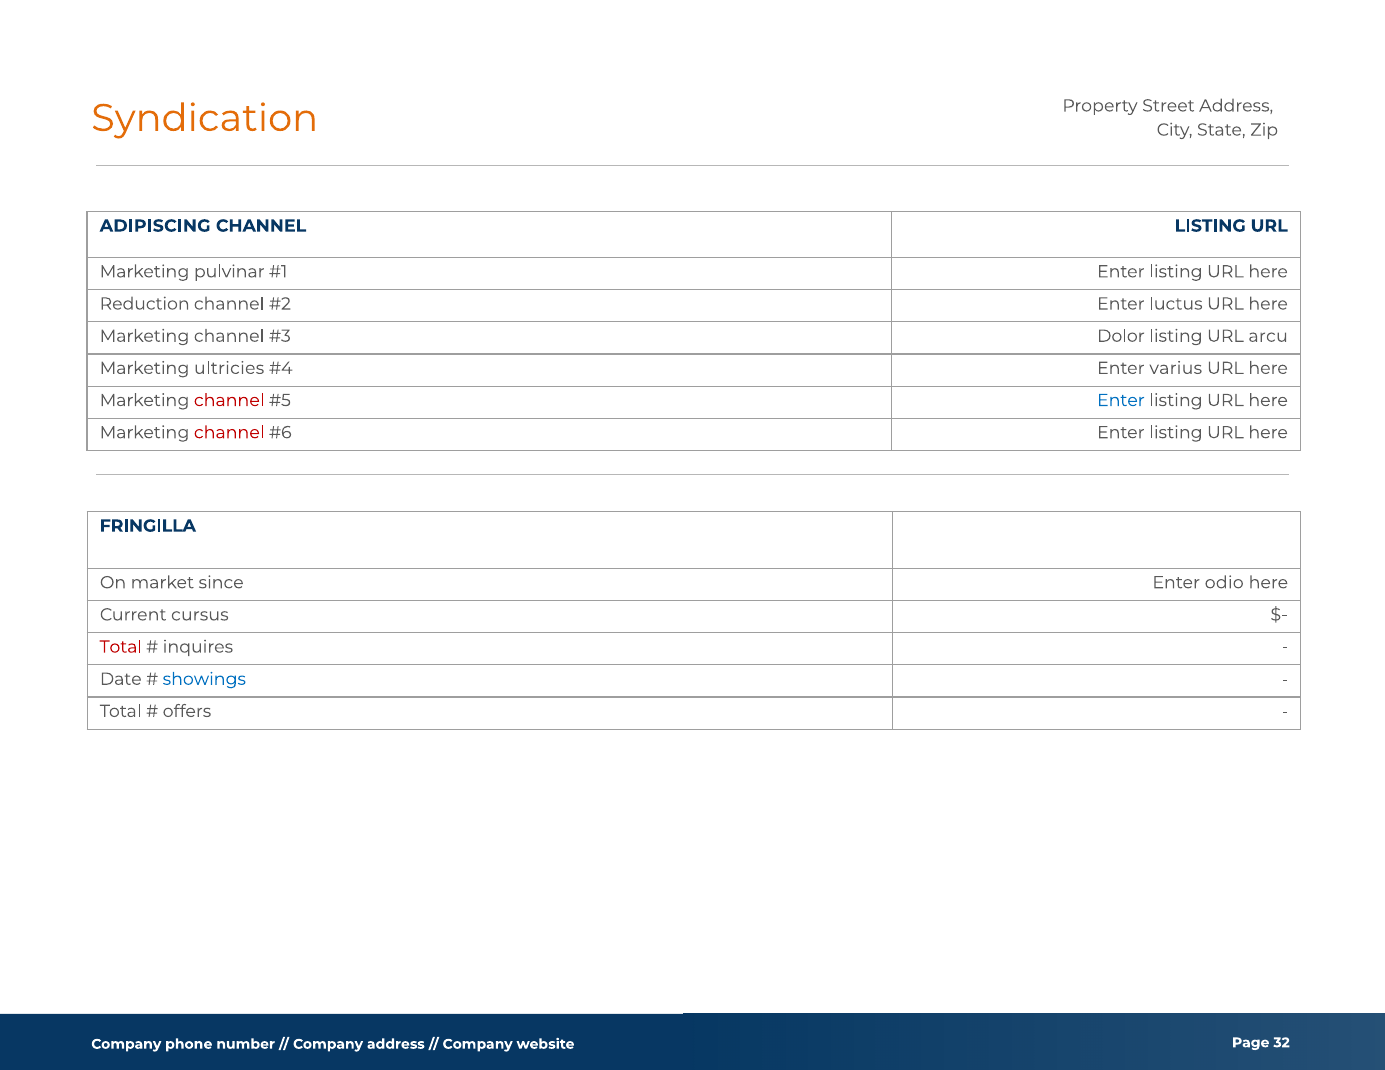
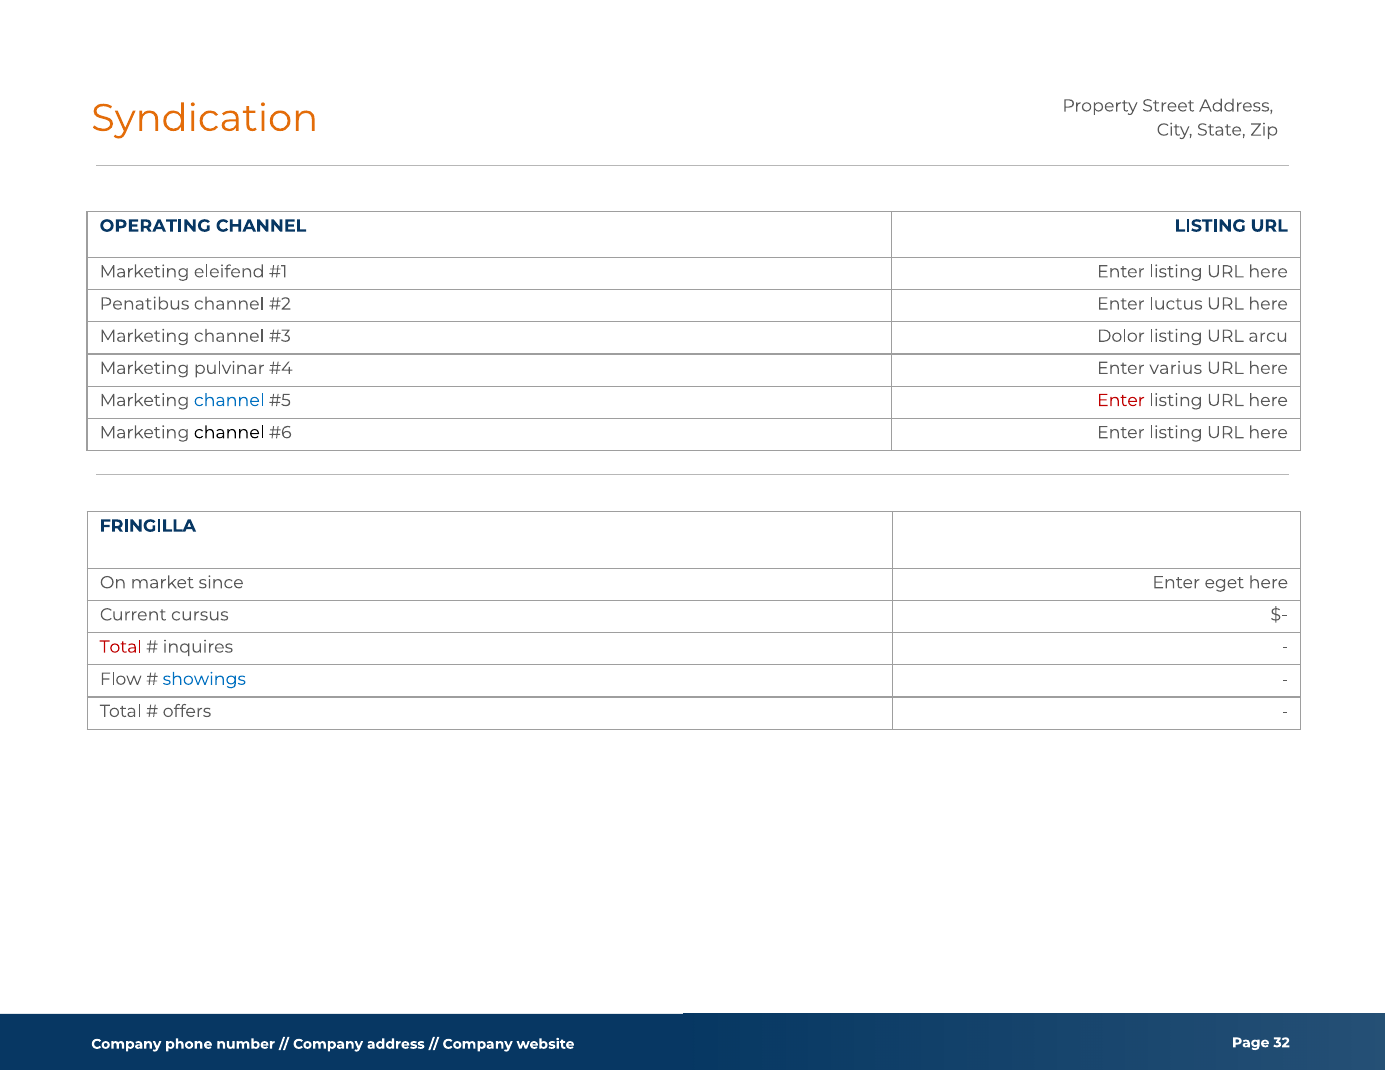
ADIPISCING: ADIPISCING -> OPERATING (155, 226)
pulvinar: pulvinar -> eleifend (229, 272)
Reduction: Reduction -> Penatibus (144, 304)
ultricies: ultricies -> pulvinar (229, 368)
channel colour: red -> blue (229, 400)
Enter colour: blue -> red (1121, 400)
channel colour: red -> black (229, 433)
odio: odio -> eget (1224, 583)
Date: Date -> Flow (121, 679)
